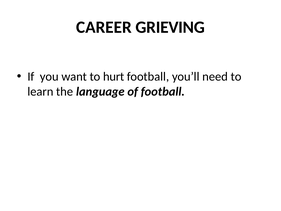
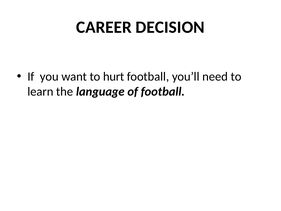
GRIEVING: GRIEVING -> DECISION (170, 27)
